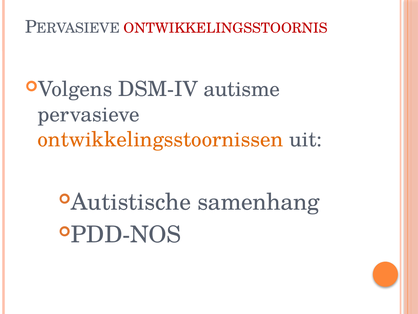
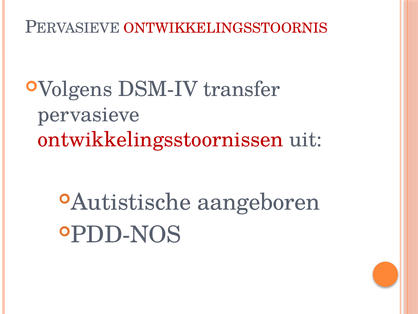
autisme: autisme -> transfer (242, 89)
ontwikkelingsstoornissen colour: orange -> red (160, 139)
samenhang: samenhang -> aangeboren (259, 202)
